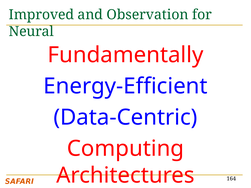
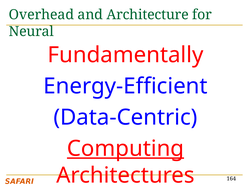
Improved: Improved -> Overhead (41, 15)
Observation: Observation -> Architecture (148, 15)
Computing underline: none -> present (126, 149)
